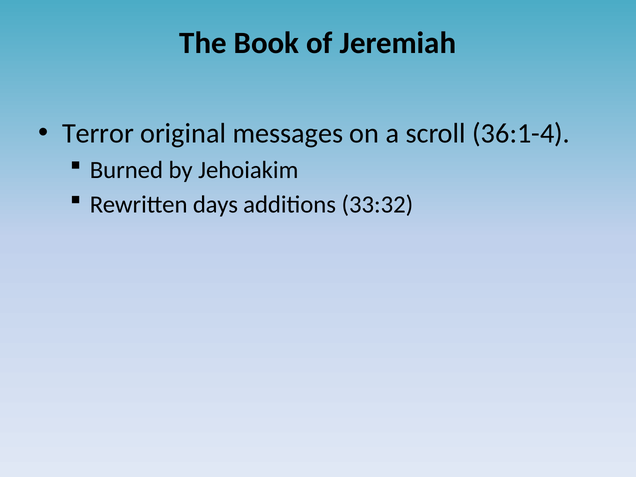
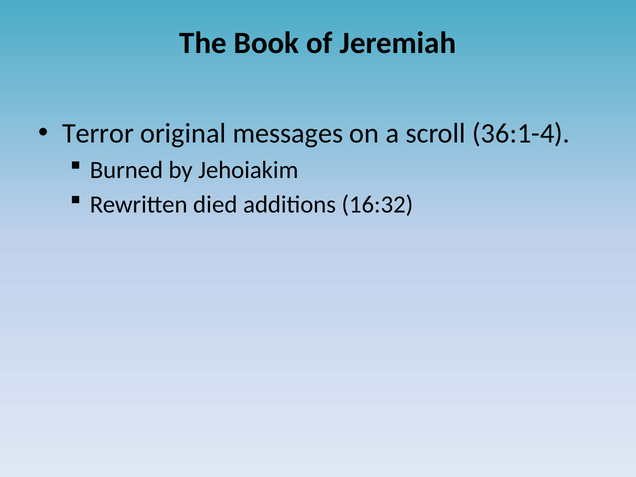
days: days -> died (215, 205)
33:32: 33:32 -> 16:32 (377, 205)
